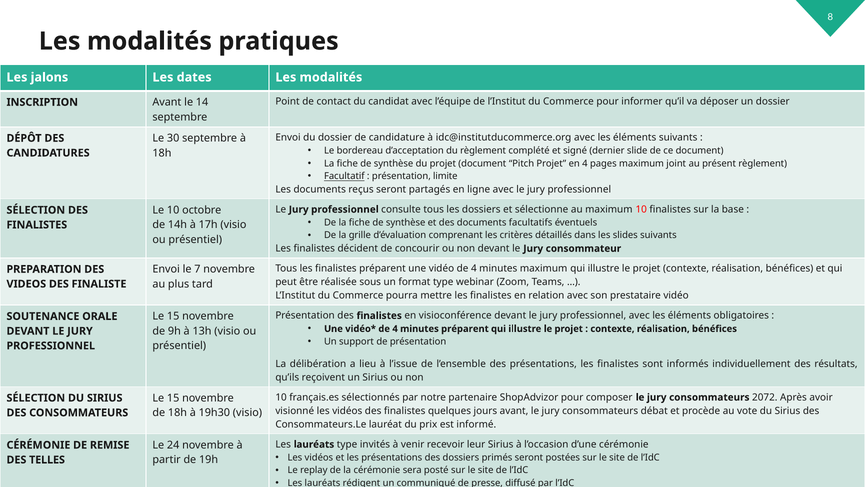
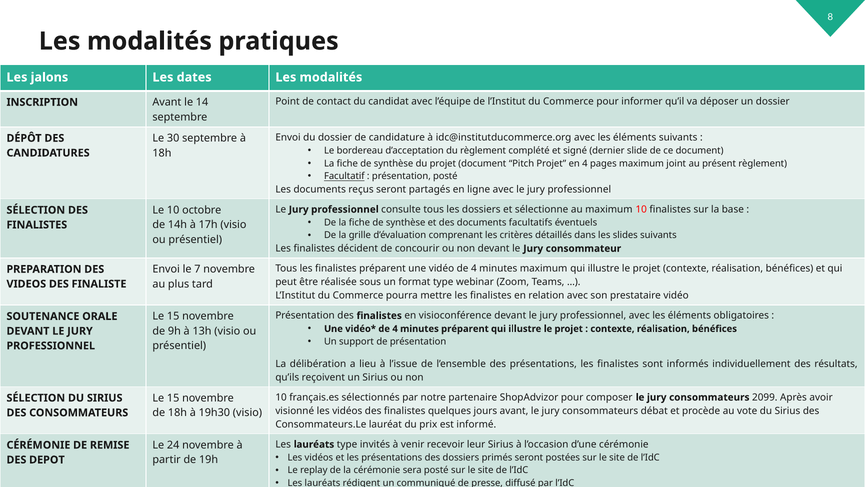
présentation limite: limite -> posté (445, 176)
2072: 2072 -> 2099 (765, 397)
TELLES: TELLES -> DEPOT (47, 459)
